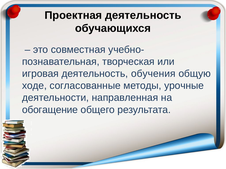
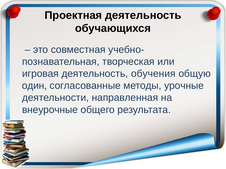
ходе: ходе -> один (34, 86)
обогащение: обогащение -> внеурочные (50, 110)
